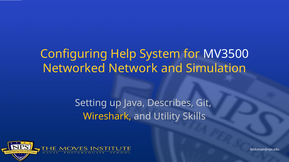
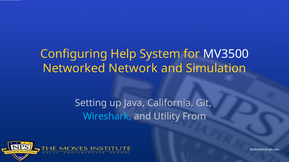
Describes: Describes -> California (170, 103)
Wireshark colour: yellow -> light blue (107, 117)
Skills: Skills -> From (194, 117)
